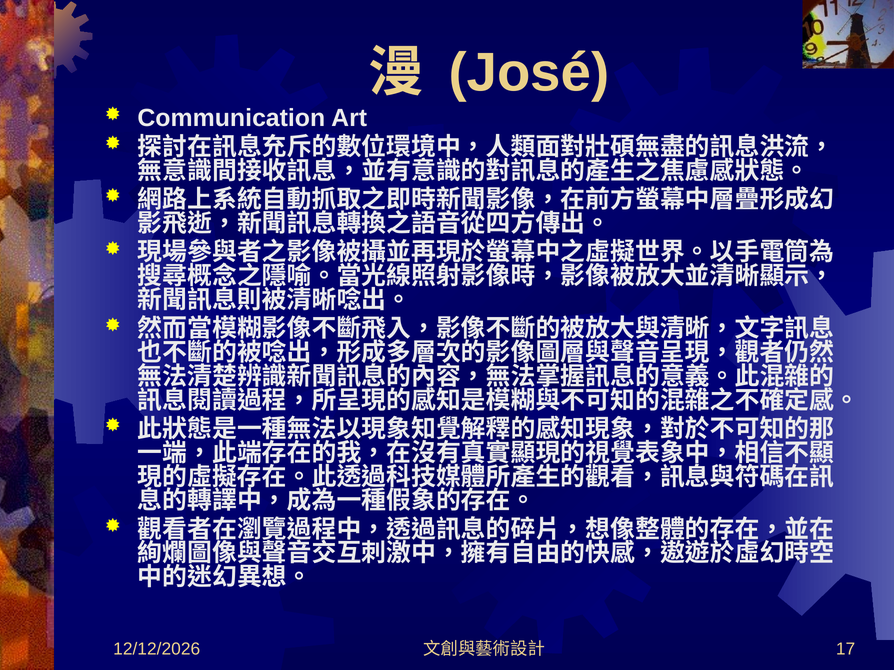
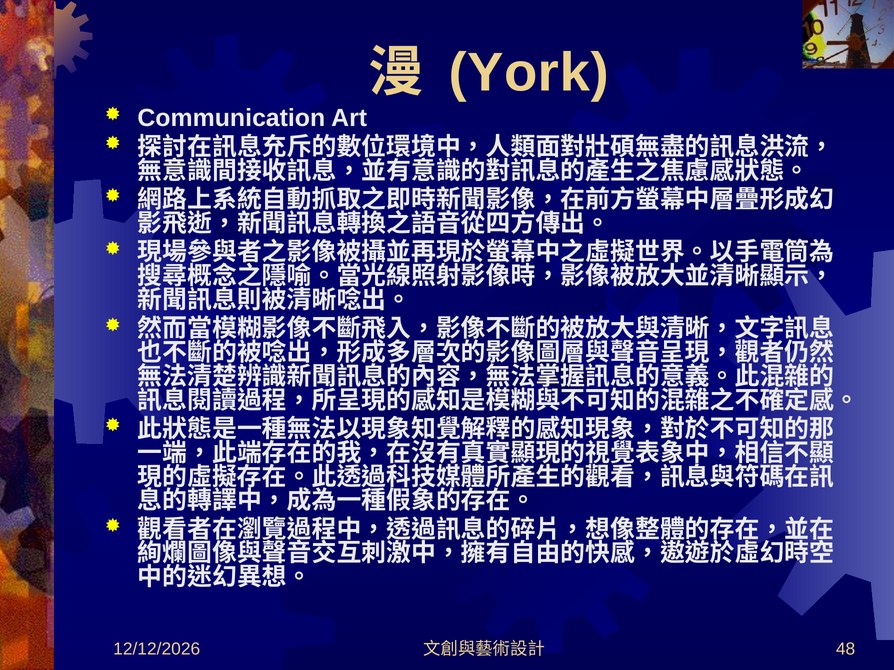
José: José -> York (529, 73)
17: 17 -> 48 (846, 649)
